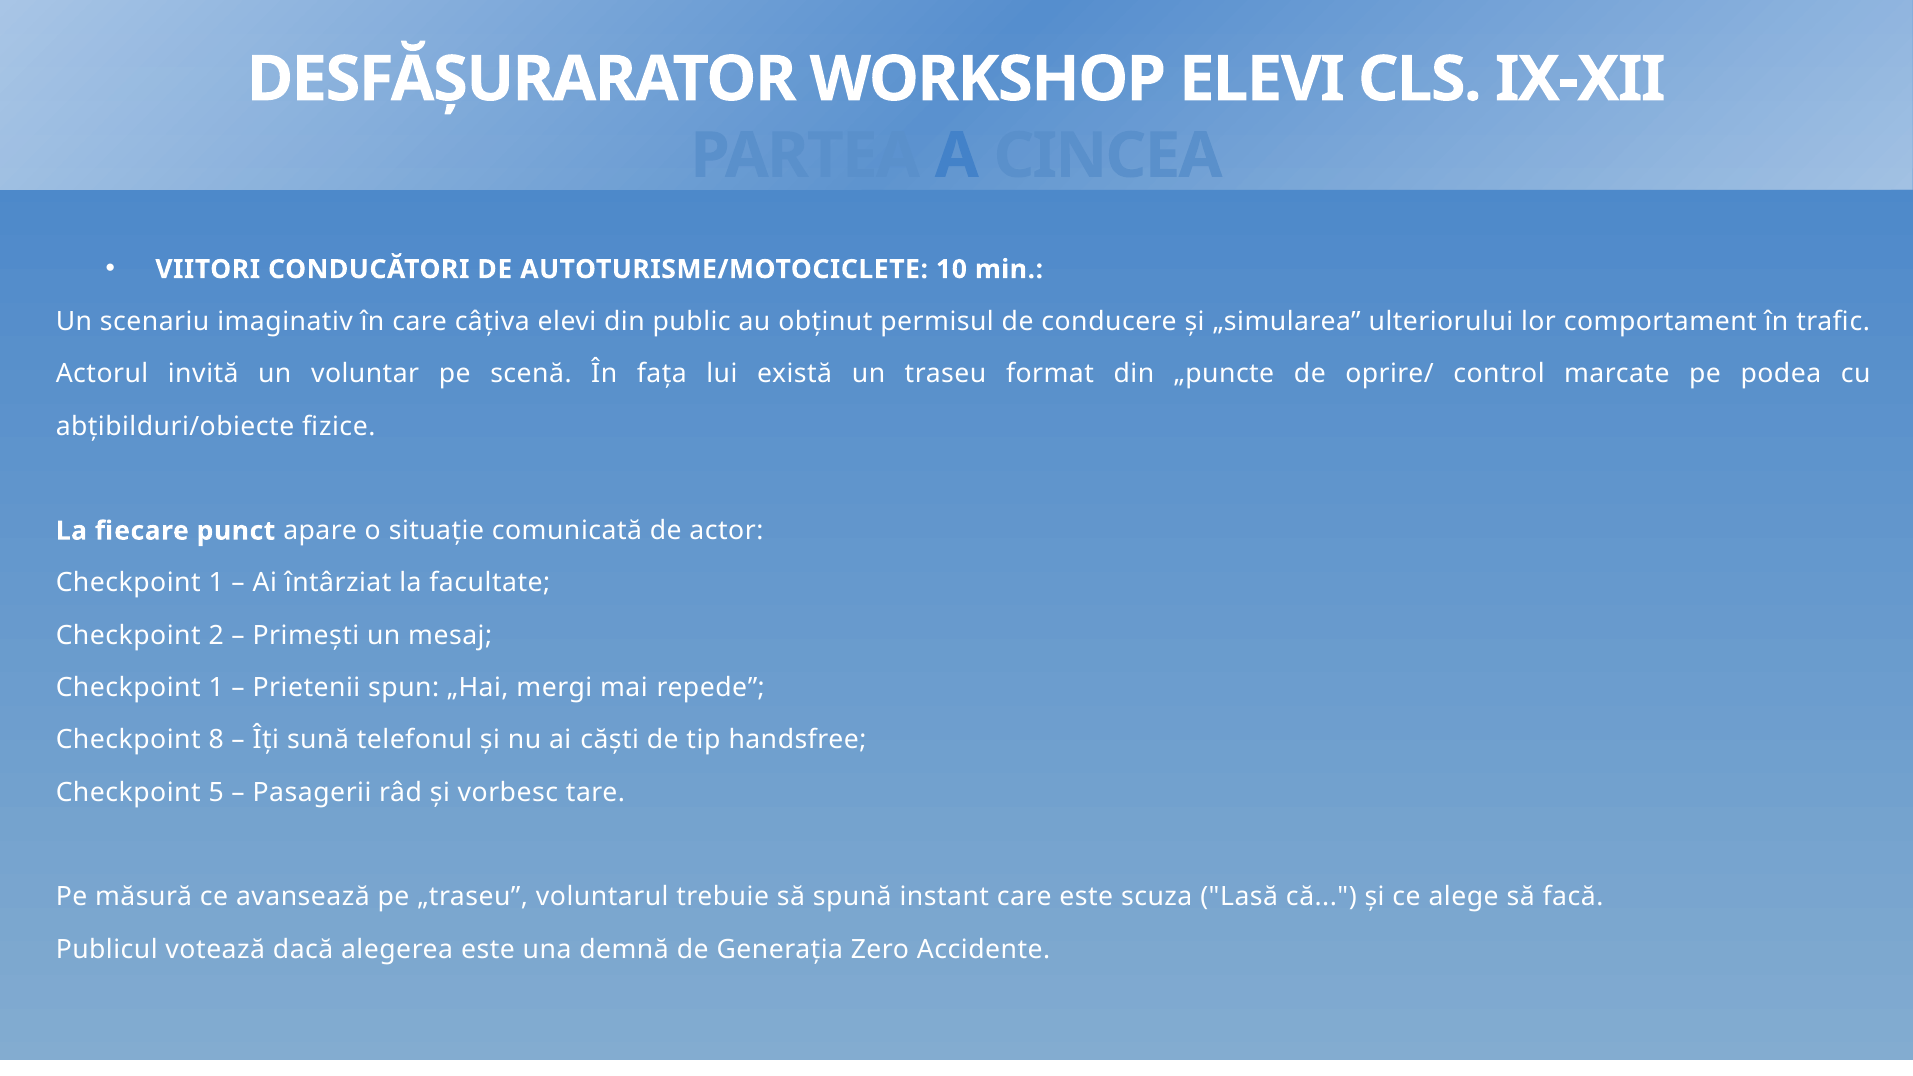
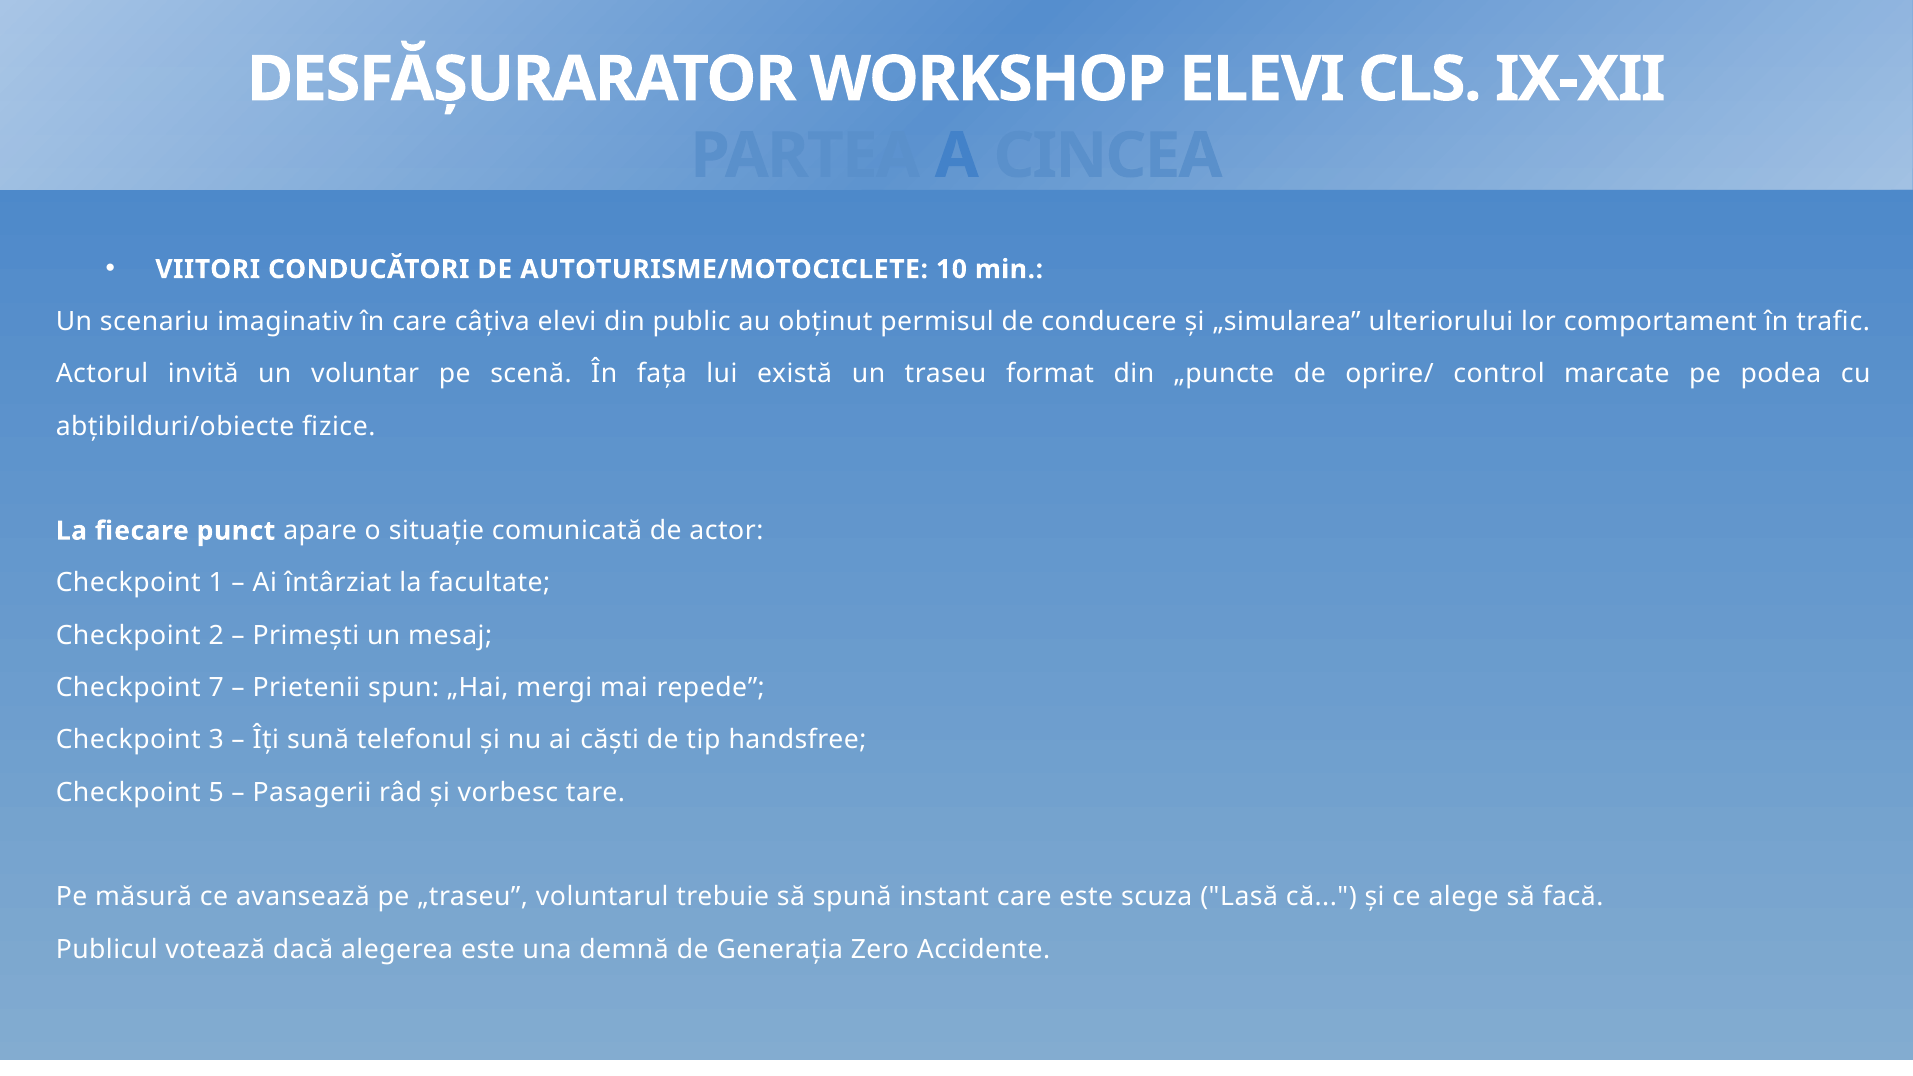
1: 1 -> 7 (216, 688)
8: 8 -> 3 (216, 740)
